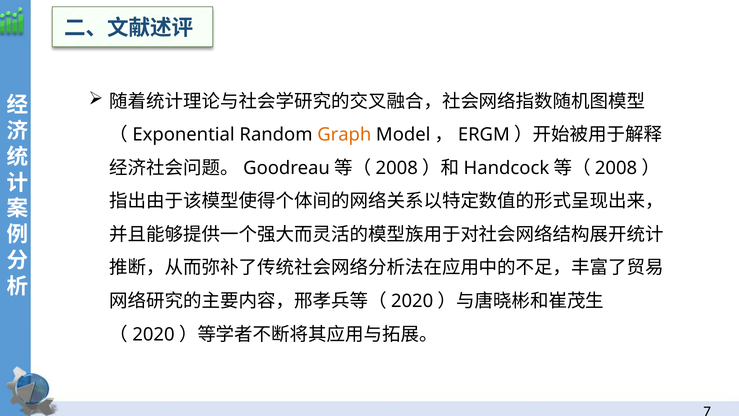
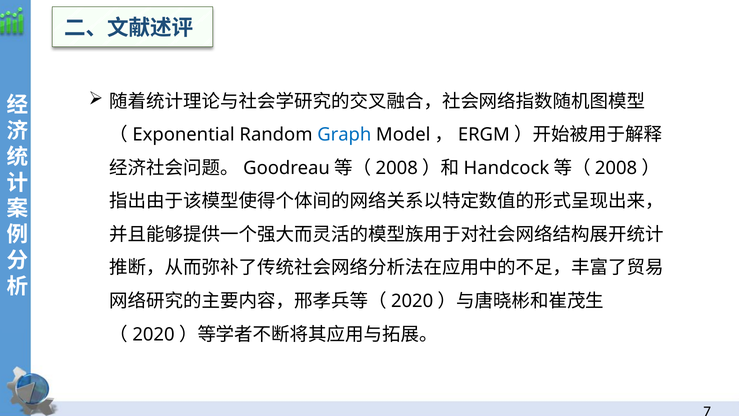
Graph colour: orange -> blue (344, 135)
